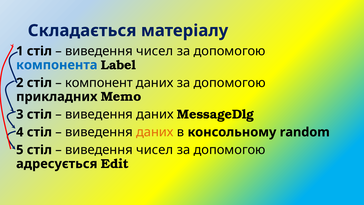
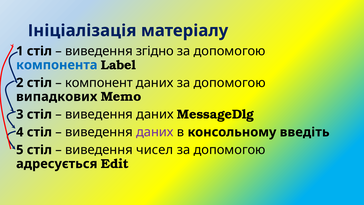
Складається: Складається -> Ініціалізація (82, 31)
чисел: чисел -> згідно (155, 51)
прикладних: прикладних -> випадкових (57, 97)
даних colour: orange -> purple (155, 132)
random: random -> введіть (305, 132)
